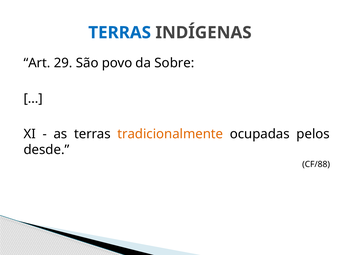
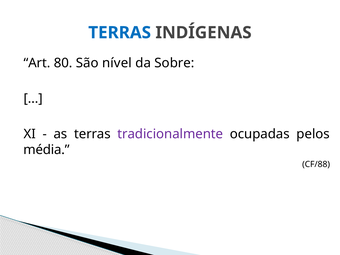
29: 29 -> 80 (63, 63)
povo: povo -> nível (117, 63)
tradicionalmente colour: orange -> purple (170, 134)
desde: desde -> média (46, 150)
